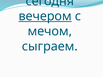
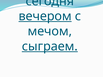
сыграем underline: none -> present (50, 46)
